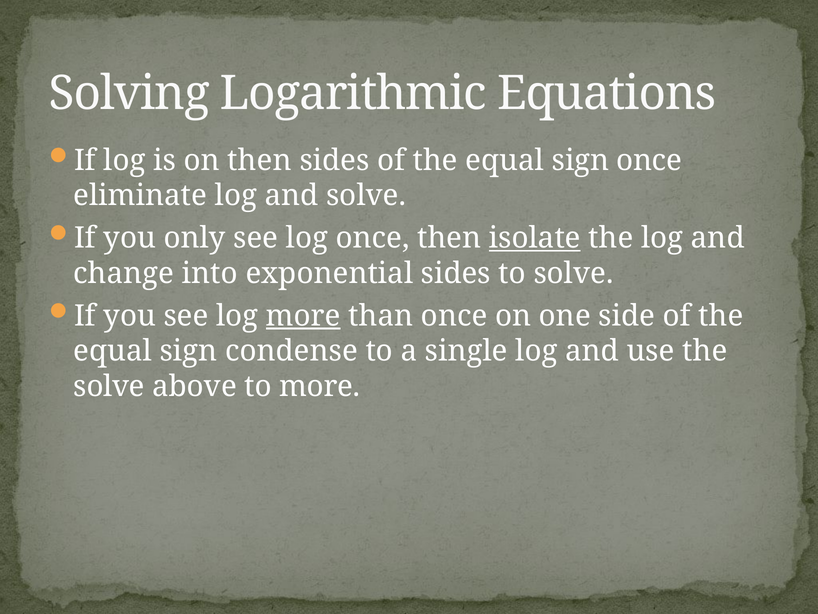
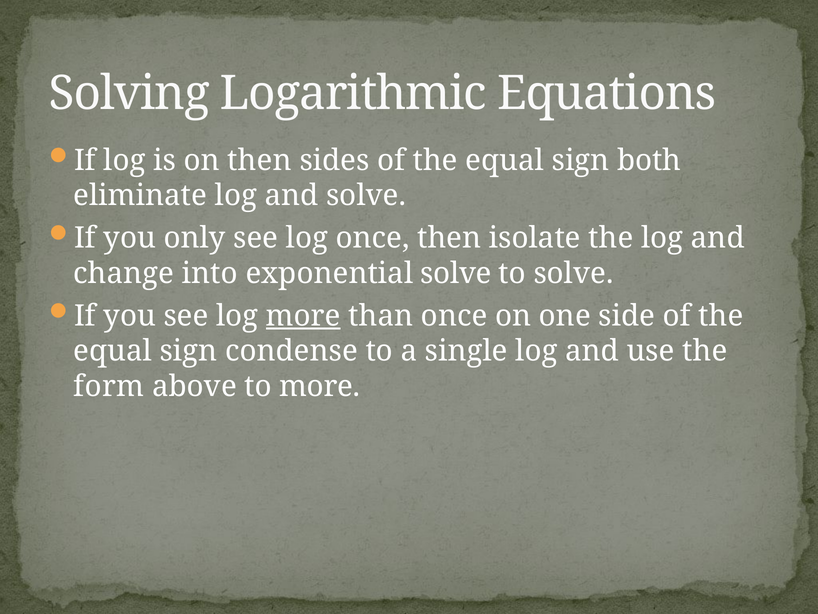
sign once: once -> both (649, 160)
isolate underline: present -> none (535, 238)
exponential sides: sides -> solve (456, 273)
solve: solve -> form (109, 386)
